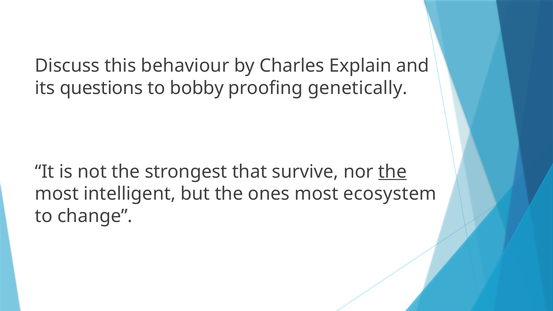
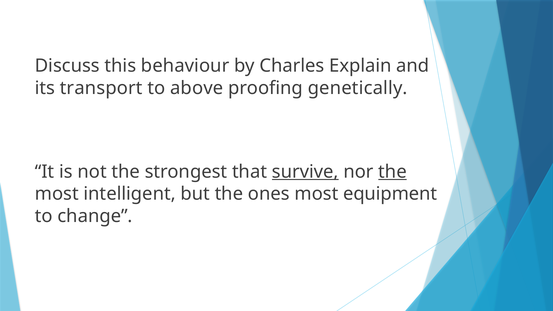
questions: questions -> transport (101, 88)
bobby: bobby -> above (197, 88)
survive underline: none -> present (305, 172)
ecosystem: ecosystem -> equipment (390, 194)
